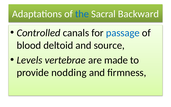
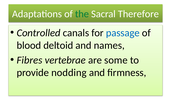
the colour: blue -> green (82, 14)
Backward: Backward -> Therefore (138, 14)
source: source -> names (109, 45)
Levels: Levels -> Fibres (30, 60)
made: made -> some (116, 60)
